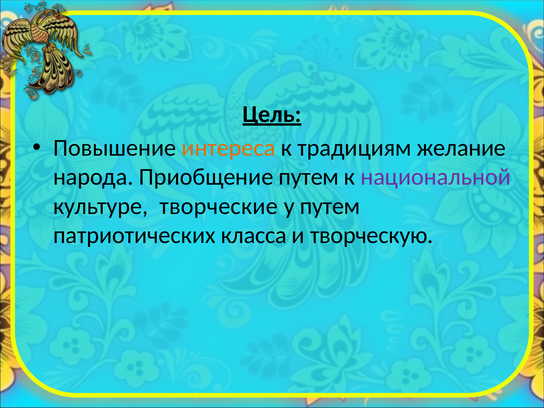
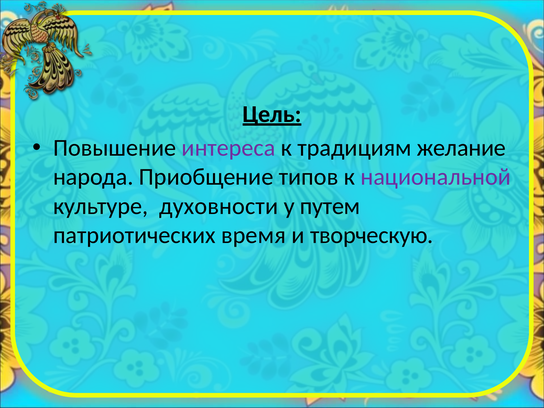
интереса colour: orange -> purple (229, 148)
Приобщение путем: путем -> типов (309, 177)
творческие: творческие -> духовности (219, 206)
класса: класса -> время (253, 235)
